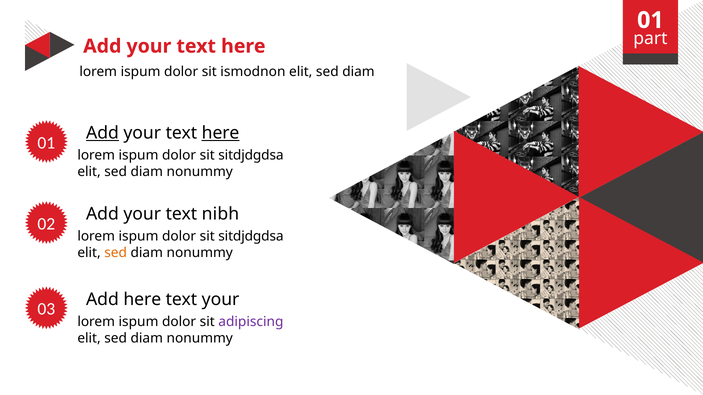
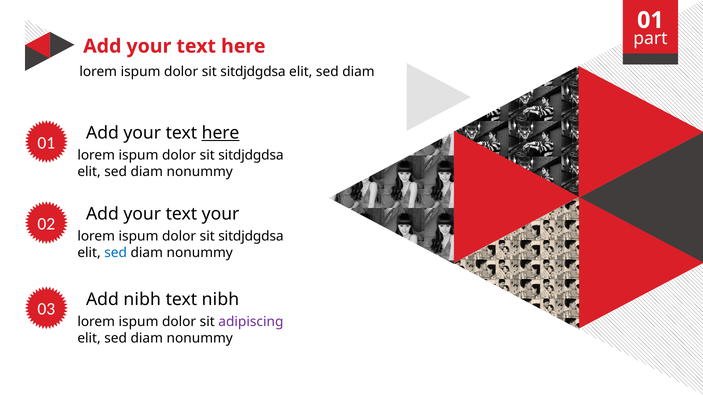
ismodnon: ismodnon -> sitdjdgdsa (253, 72)
Add underline: present -> none (102, 133)
text nibh: nibh -> your (221, 214)
sed colour: orange -> blue (116, 253)
Add here: here -> nibh (142, 300)
text your: your -> nibh (220, 300)
